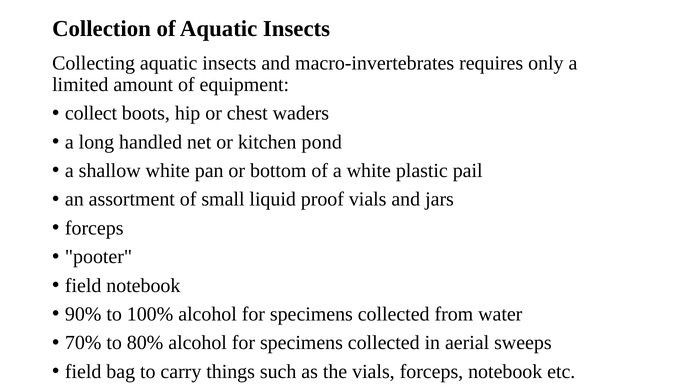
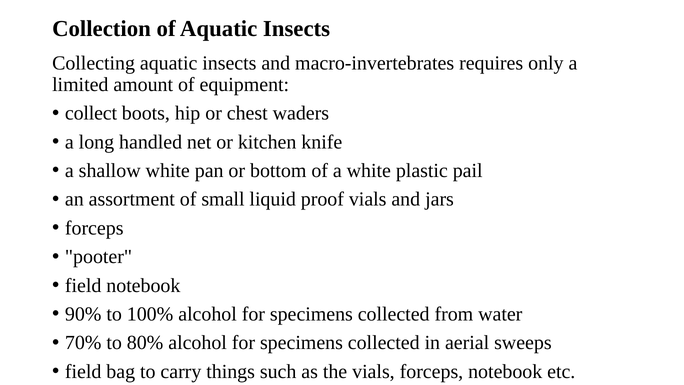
pond: pond -> knife (322, 142)
